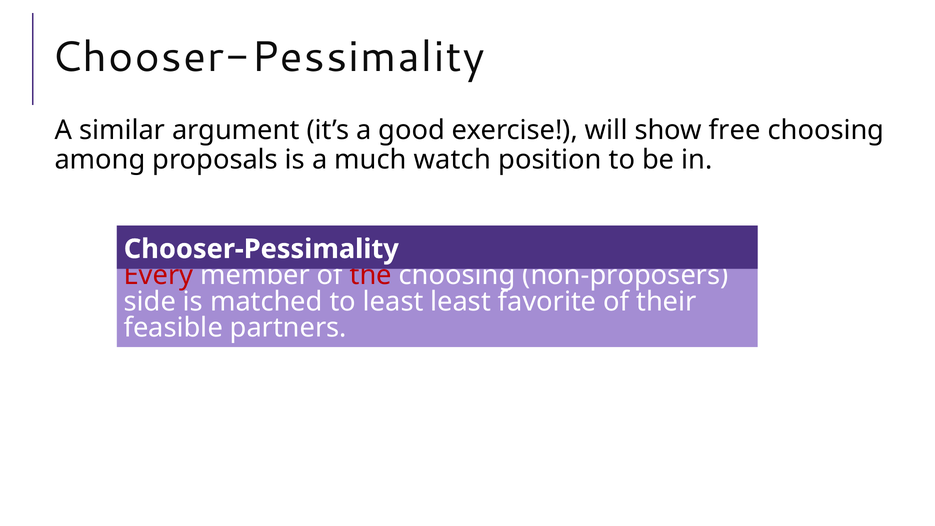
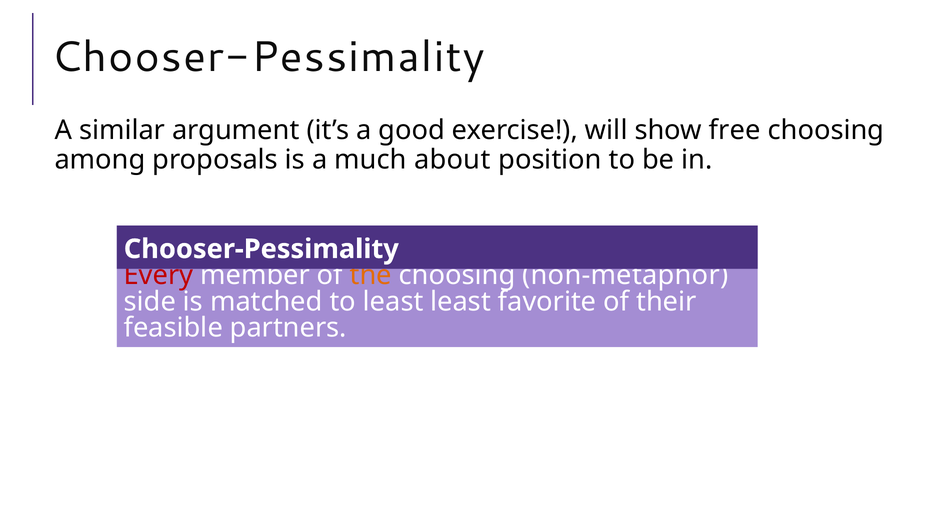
watch: watch -> about (452, 160)
the colour: red -> orange (371, 275)
non-proposers: non-proposers -> non-metaphor (625, 275)
